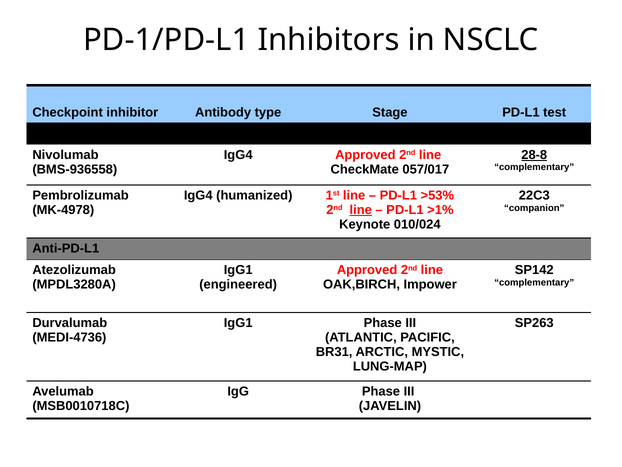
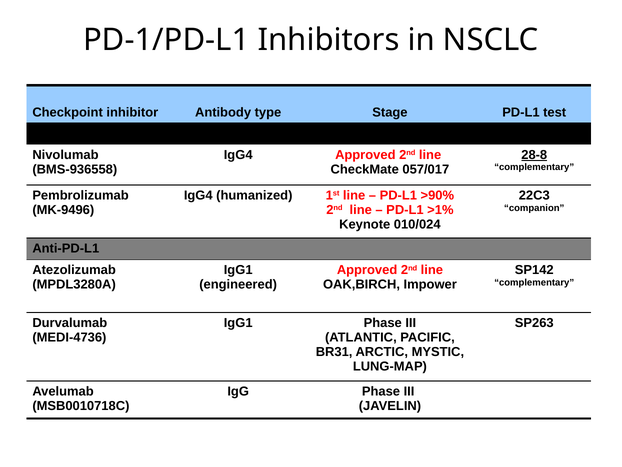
>53%: >53% -> >90% (437, 195)
MK-4978: MK-4978 -> MK-9496 (63, 210)
line underline: present -> none (361, 210)
